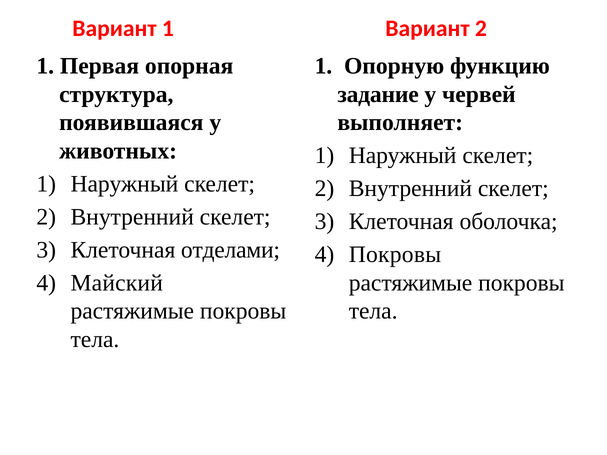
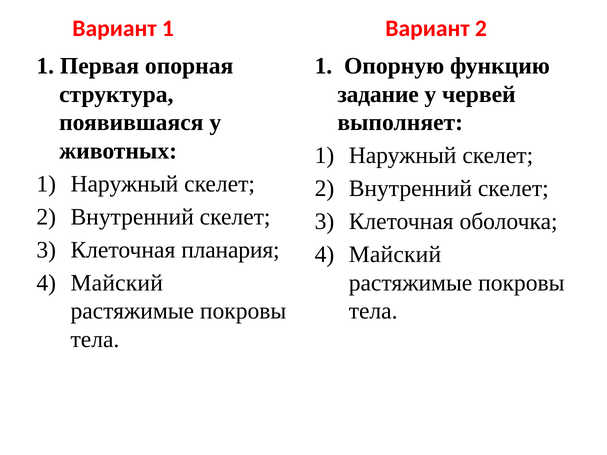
отделами: отделами -> планария (230, 250)
Покровы: Покровы -> Майский (395, 255)
